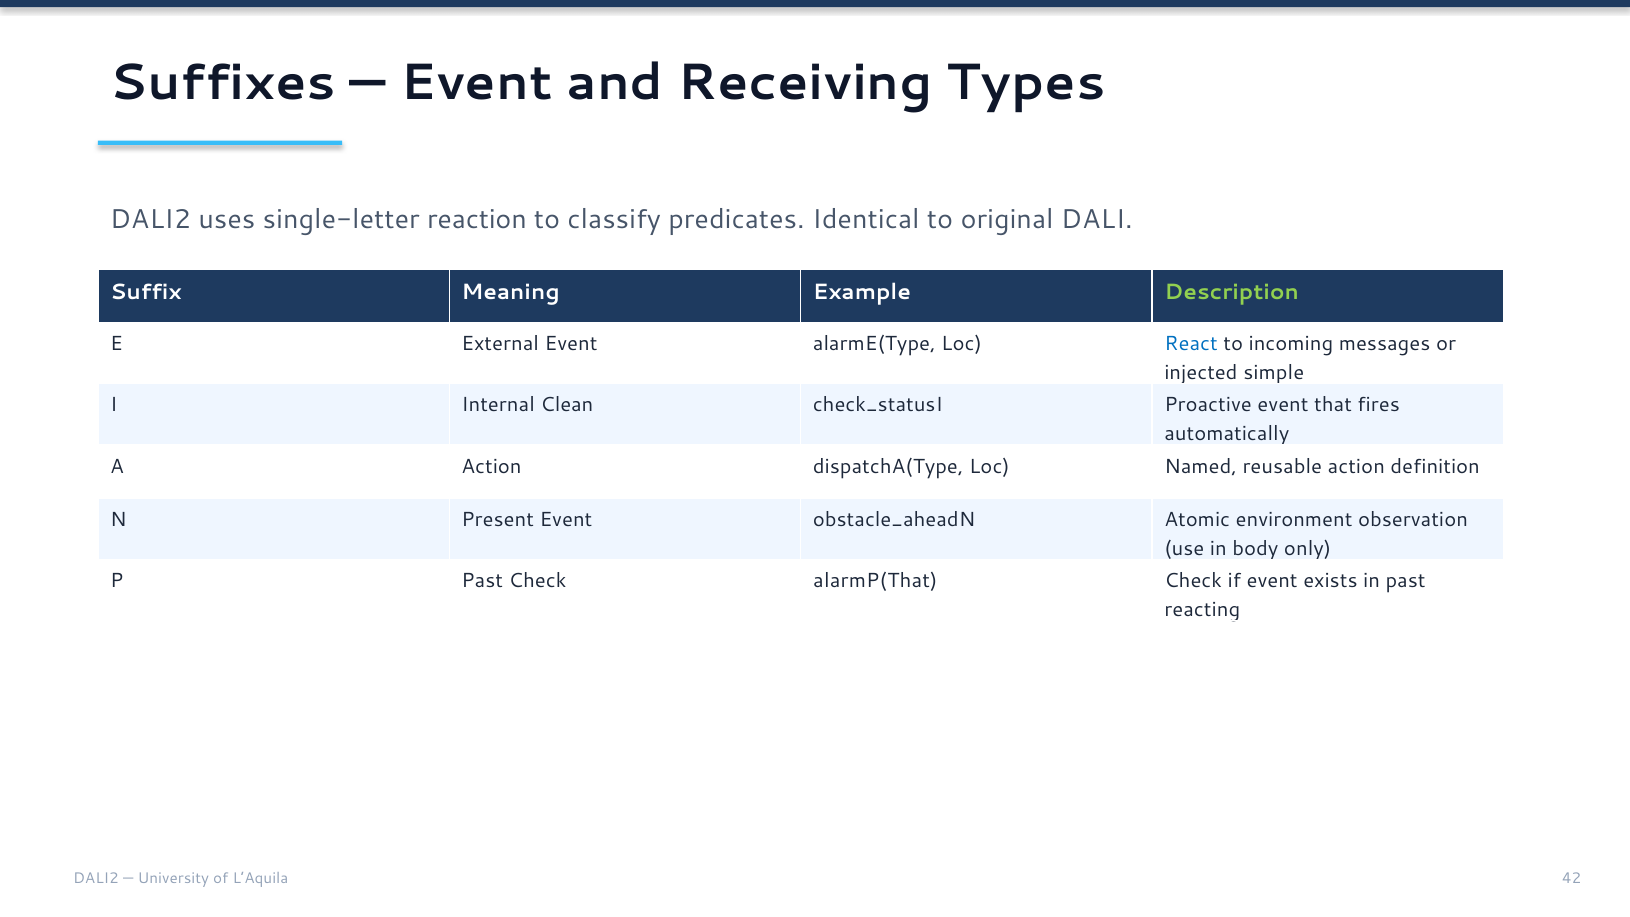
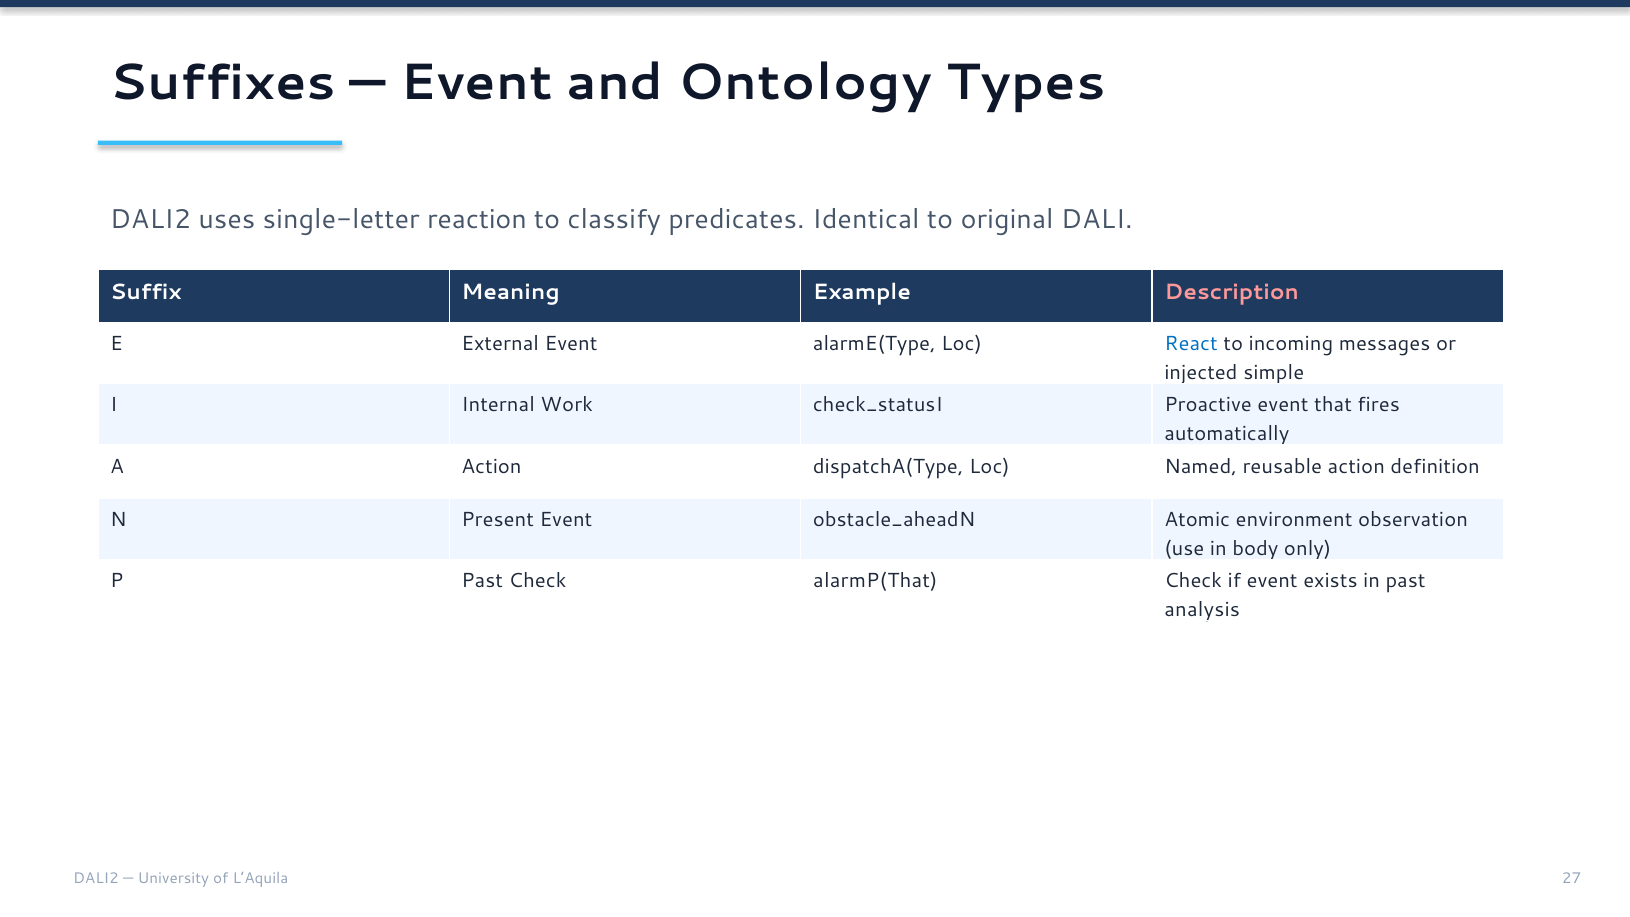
Receiving: Receiving -> Ontology (805, 83)
Description colour: light green -> pink (1232, 292)
Clean: Clean -> Work (567, 405)
reacting: reacting -> analysis (1202, 610)
42: 42 -> 27 (1572, 878)
